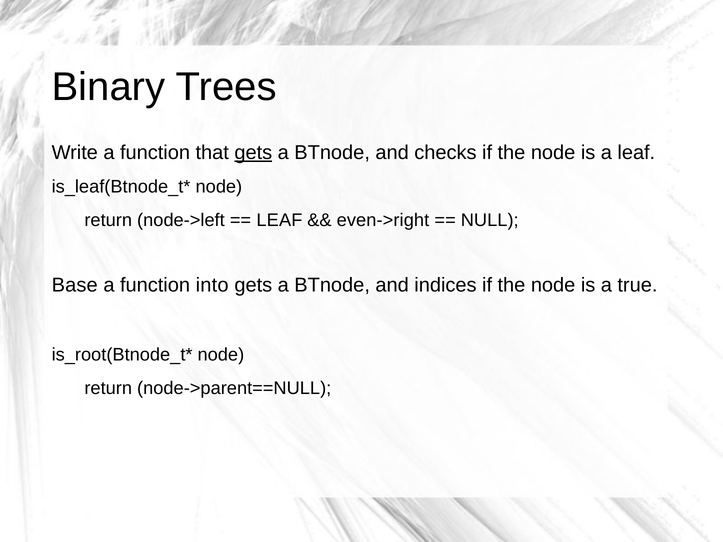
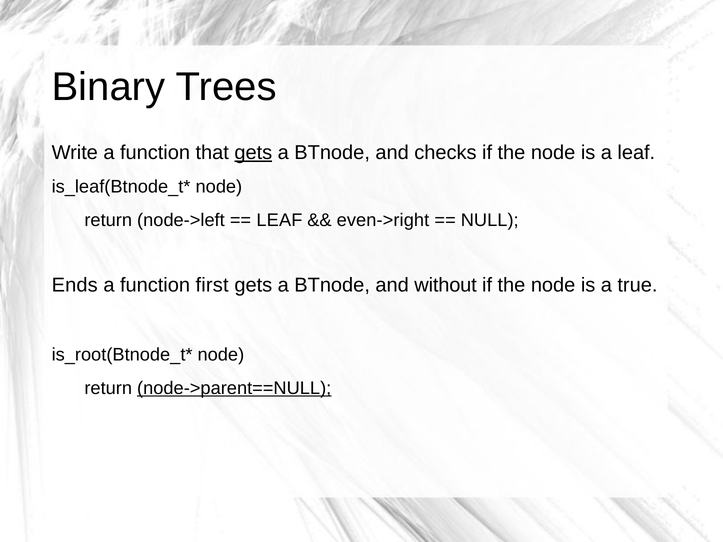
Base: Base -> Ends (75, 285)
into: into -> first (212, 285)
indices: indices -> without (446, 285)
node->parent==NULL underline: none -> present (234, 388)
